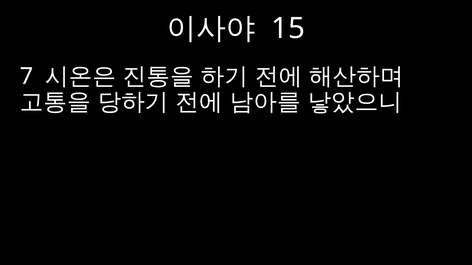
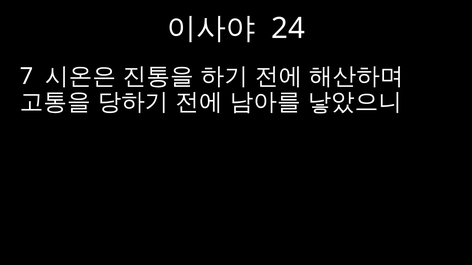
15: 15 -> 24 (288, 28)
